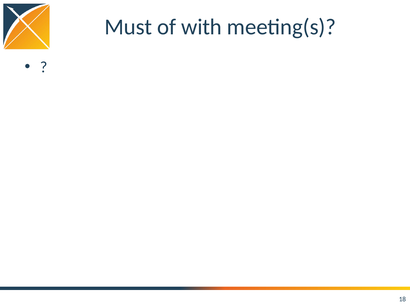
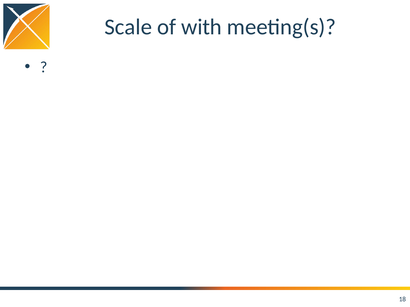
Must: Must -> Scale (128, 27)
